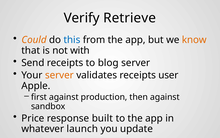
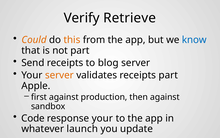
this colour: blue -> orange (72, 40)
know colour: orange -> blue (194, 40)
not with: with -> part (80, 50)
receipts user: user -> part (168, 75)
Price: Price -> Code (33, 118)
response built: built -> your (102, 118)
